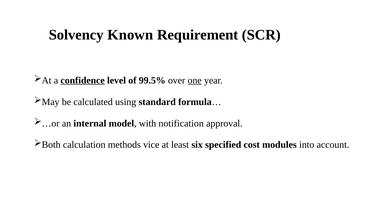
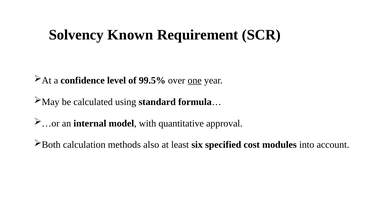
confidence underline: present -> none (83, 80)
notification: notification -> quantitative (181, 123)
vice: vice -> also (151, 145)
